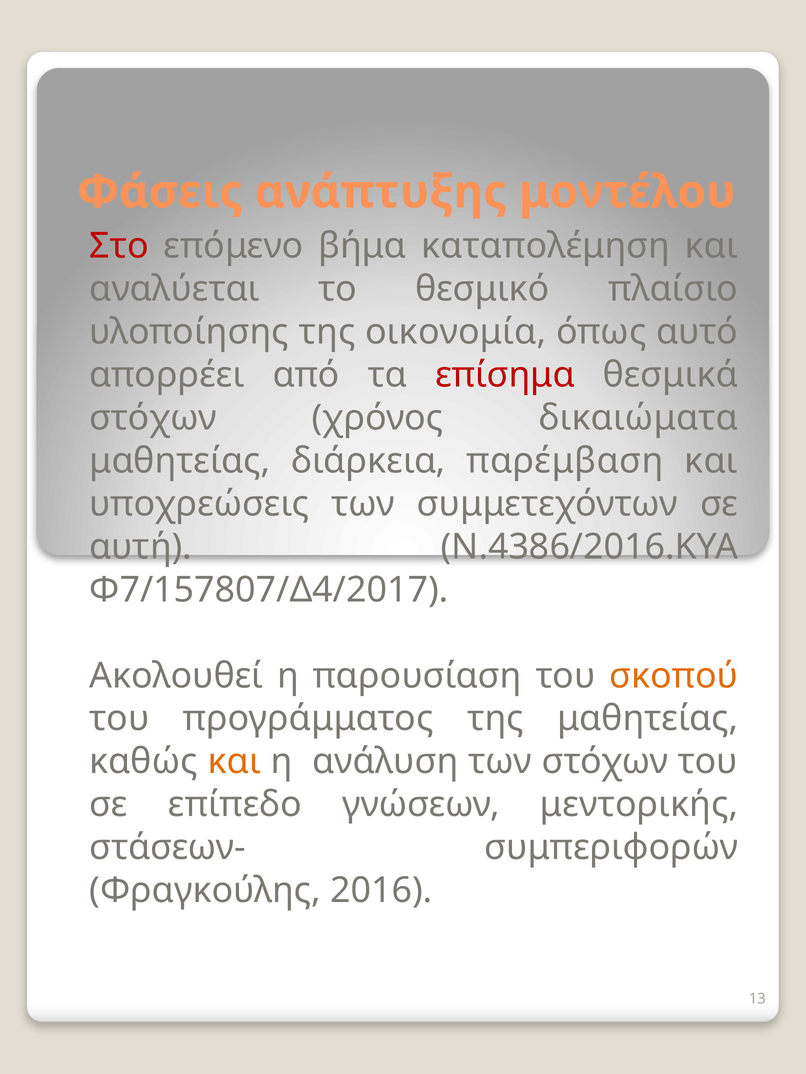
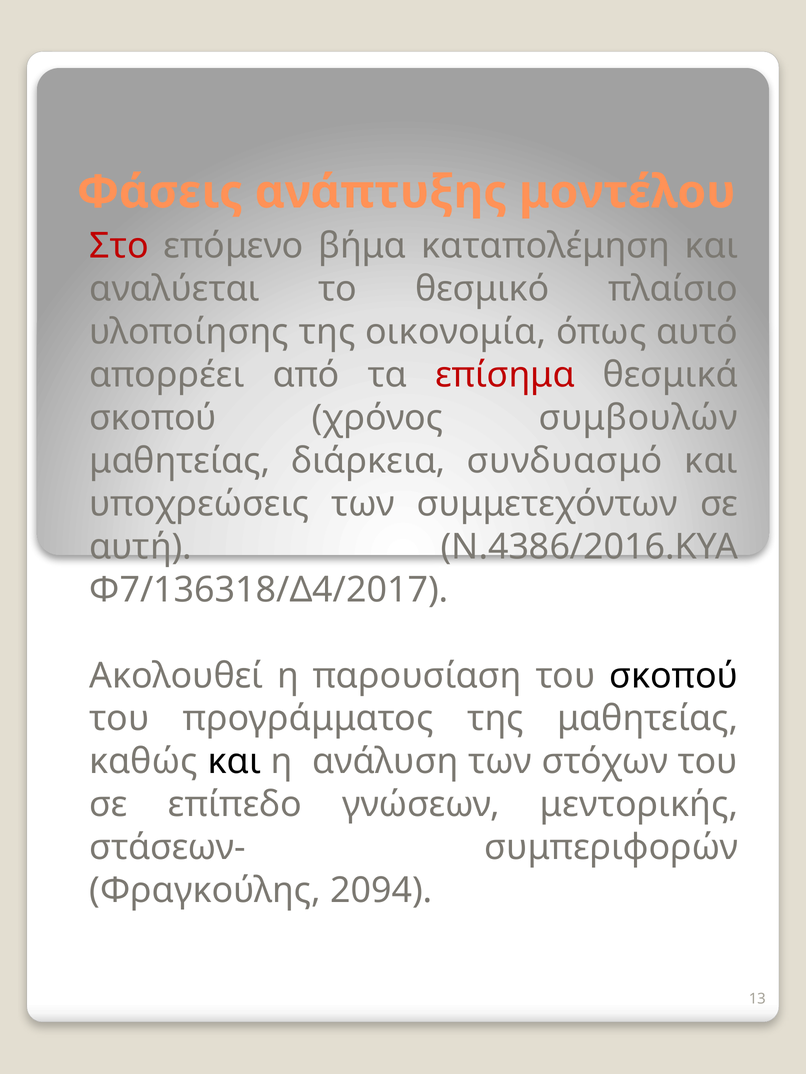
στόχων: στόχων -> σκοπού (153, 418)
δικαιώματα: δικαιώματα -> συμβουλών (638, 418)
παρέμβαση: παρέμβαση -> συνδυασμό (565, 461)
Φ7/157807/Δ4/2017: Φ7/157807/Δ4/2017 -> Φ7/136318/Δ4/2017 (269, 590)
σκοπού colour: orange -> black (674, 676)
και colour: orange -> black (234, 762)
2016: 2016 -> 2094 (381, 891)
